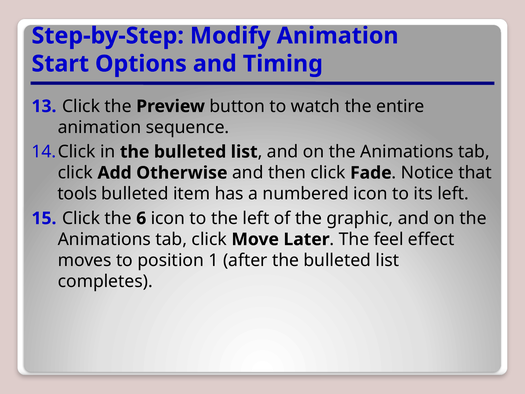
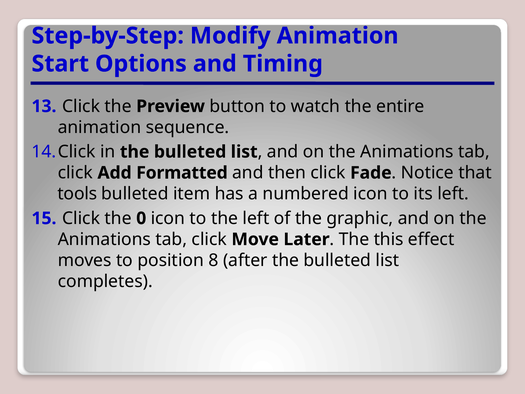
Otherwise: Otherwise -> Formatted (182, 173)
6: 6 -> 0 (141, 218)
feel: feel -> this (389, 239)
1: 1 -> 8 (213, 260)
